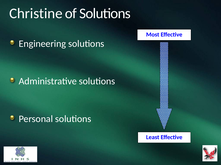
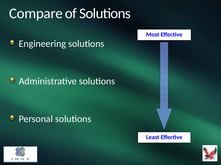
Christine: Christine -> Compare (36, 13)
